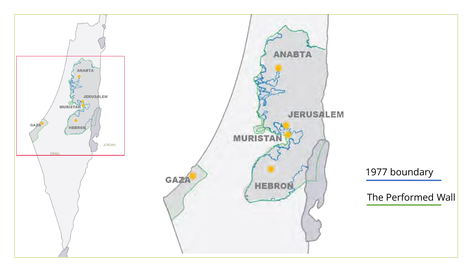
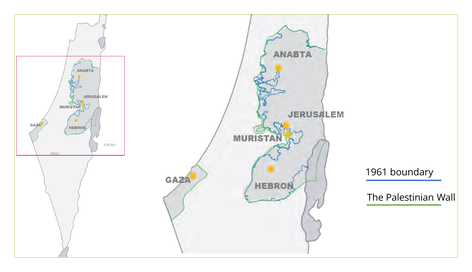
1977: 1977 -> 1961 (376, 172)
Performed: Performed -> Palestinian (410, 198)
